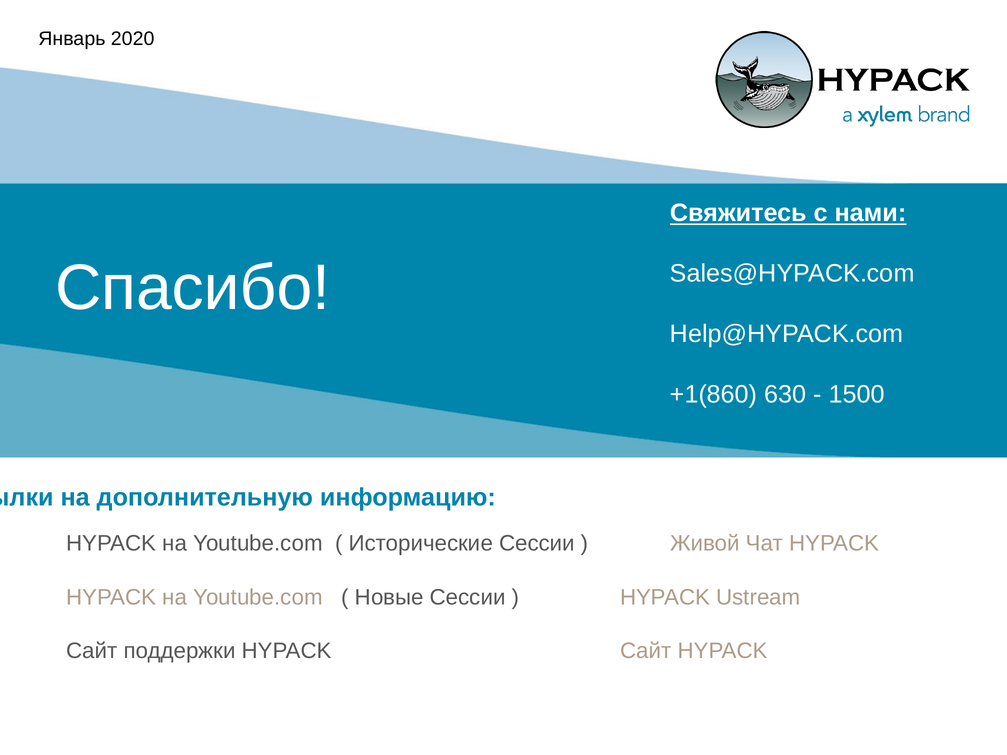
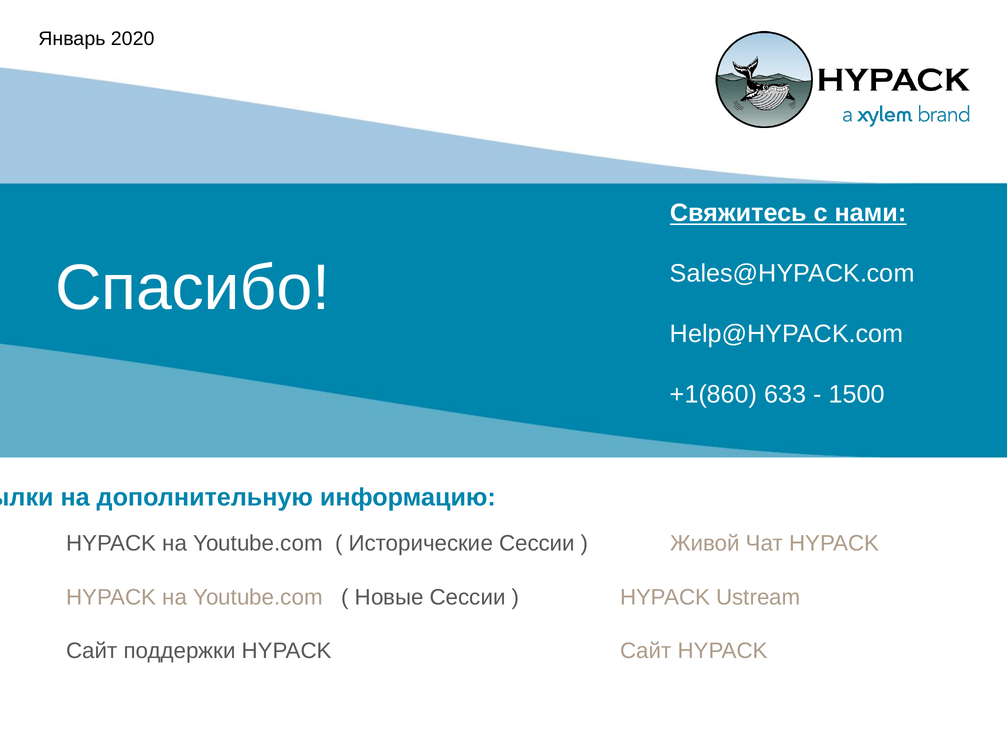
630: 630 -> 633 (785, 394)
